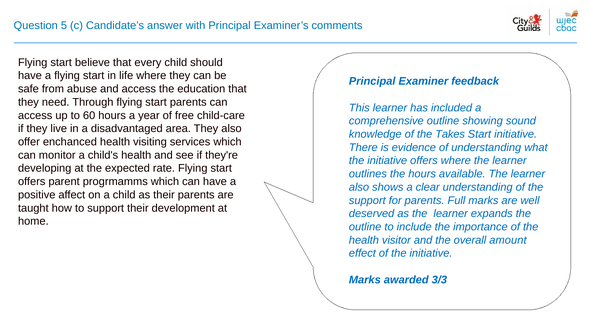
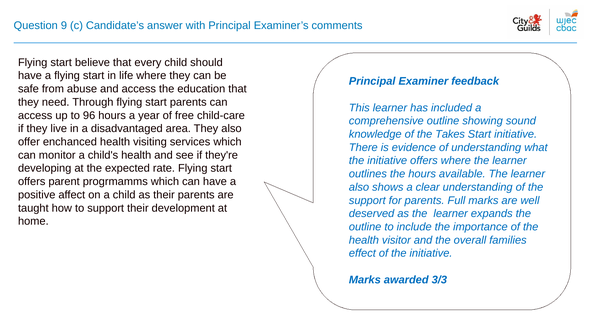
5: 5 -> 9 (64, 26)
60: 60 -> 96 (89, 115)
amount: amount -> families (508, 240)
